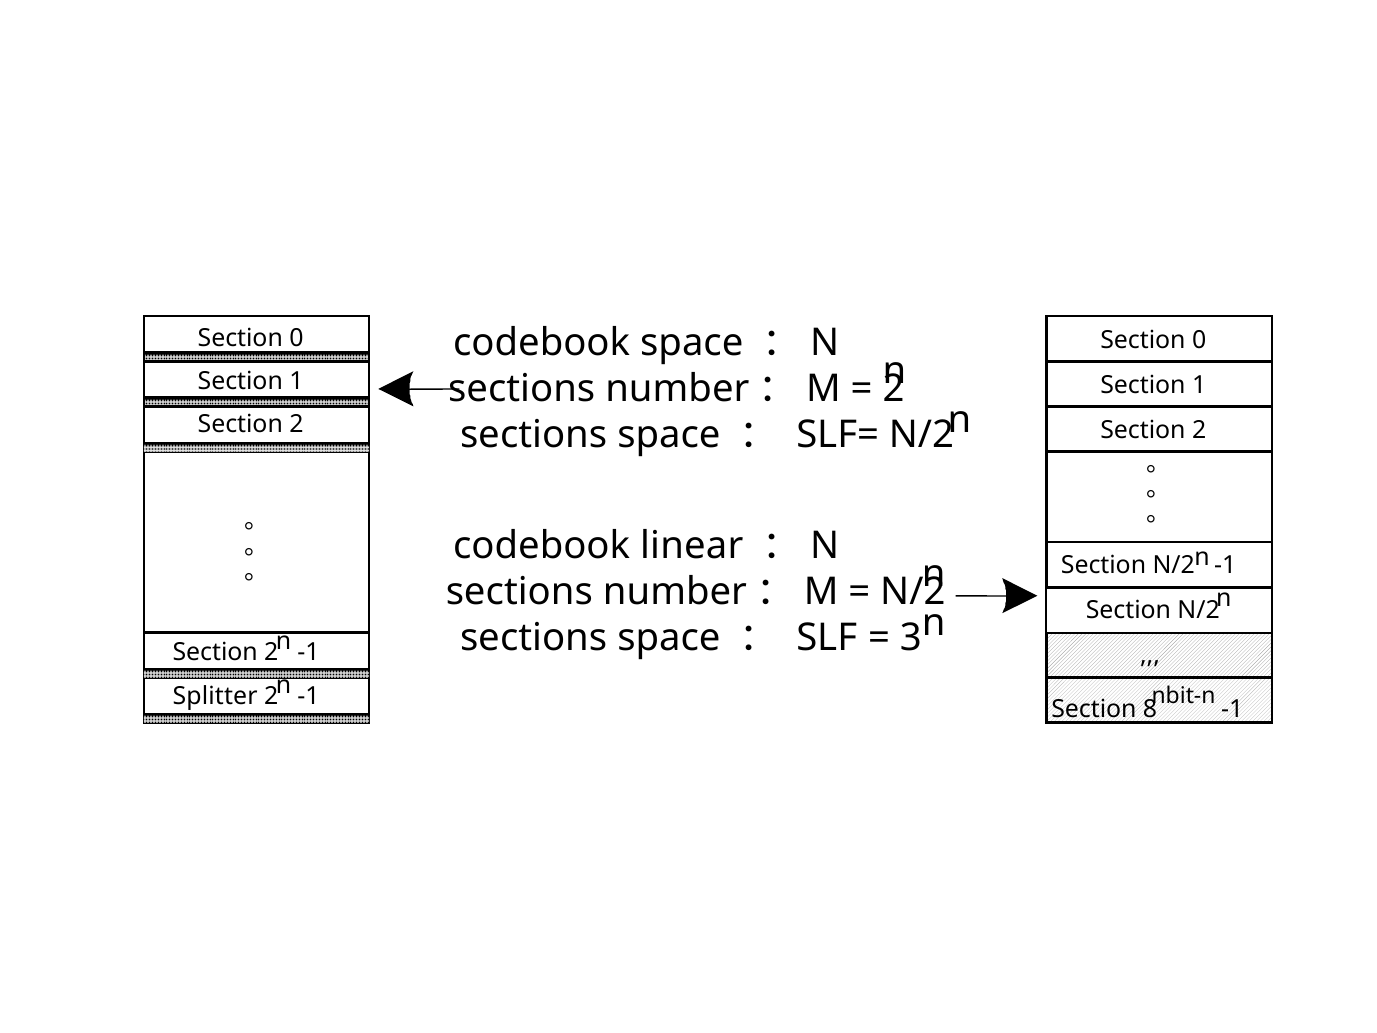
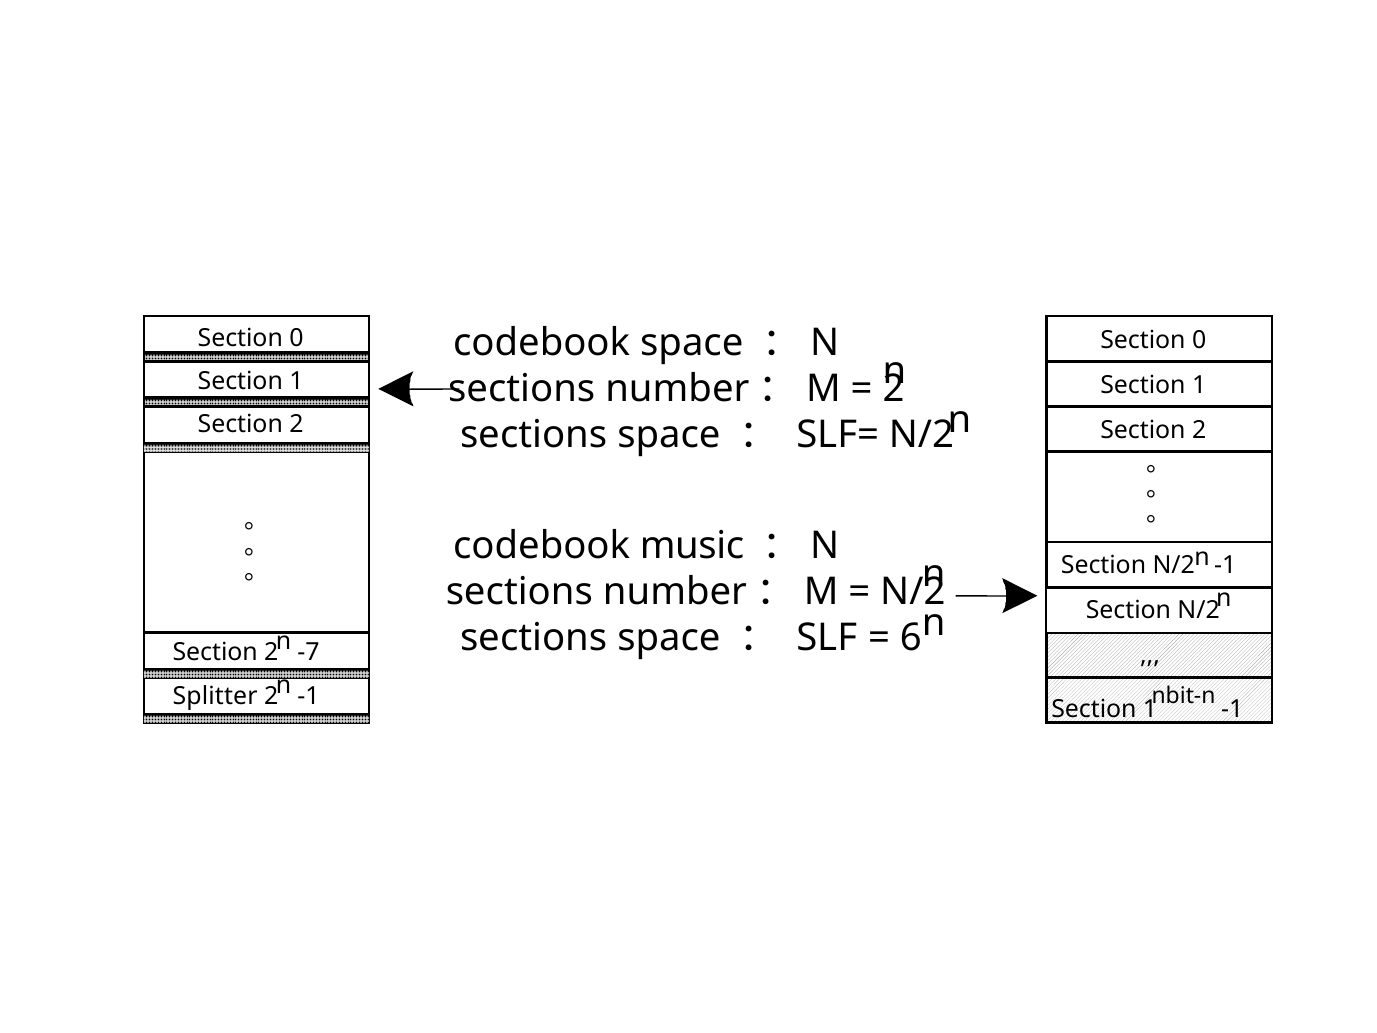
linear: linear -> music (692, 546)
3: 3 -> 6 (911, 637)
Section 2 -1: -1 -> -7 (309, 652)
8: 8 -> 1 (1150, 709)
